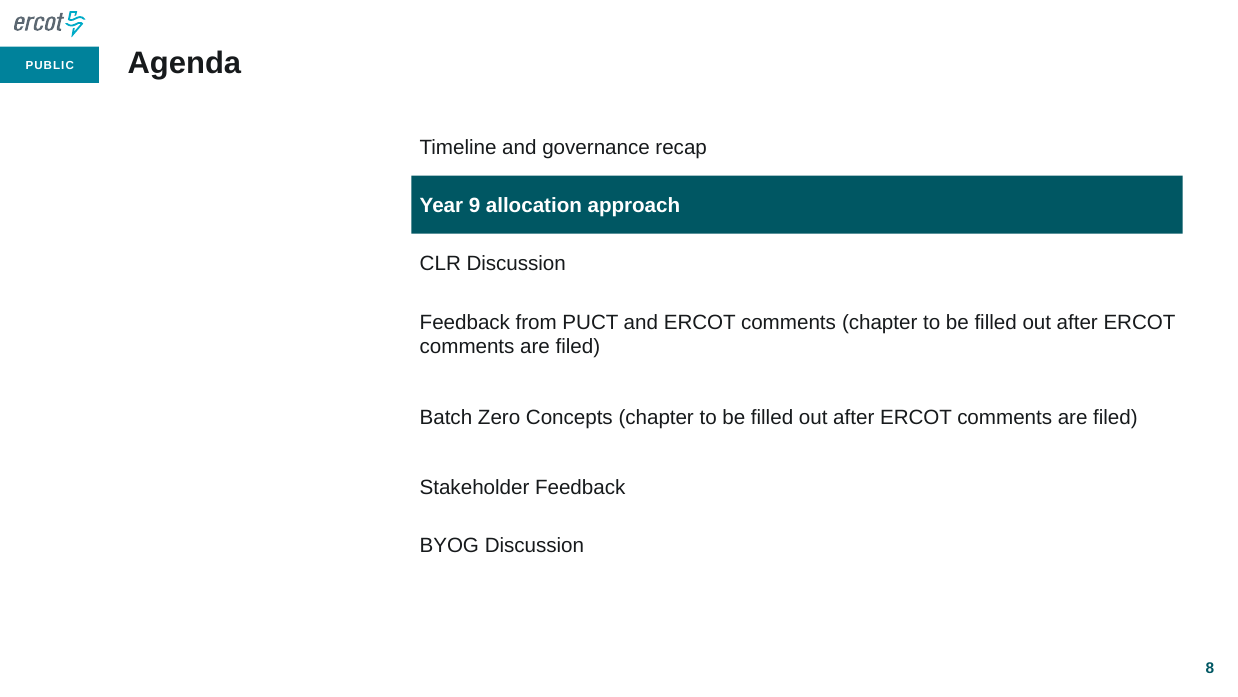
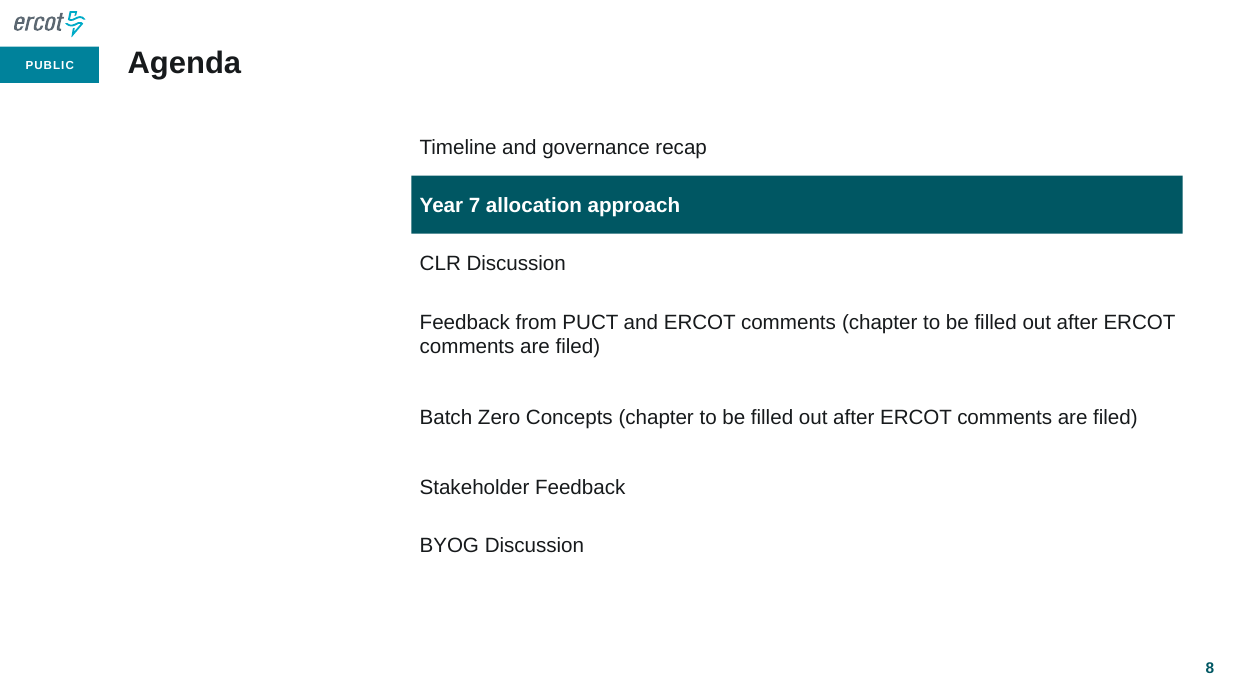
9: 9 -> 7 (475, 206)
